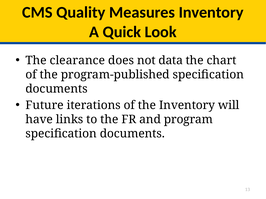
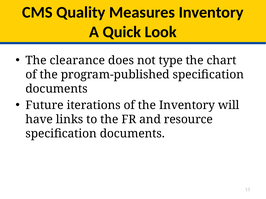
data: data -> type (171, 61)
program: program -> resource (188, 120)
